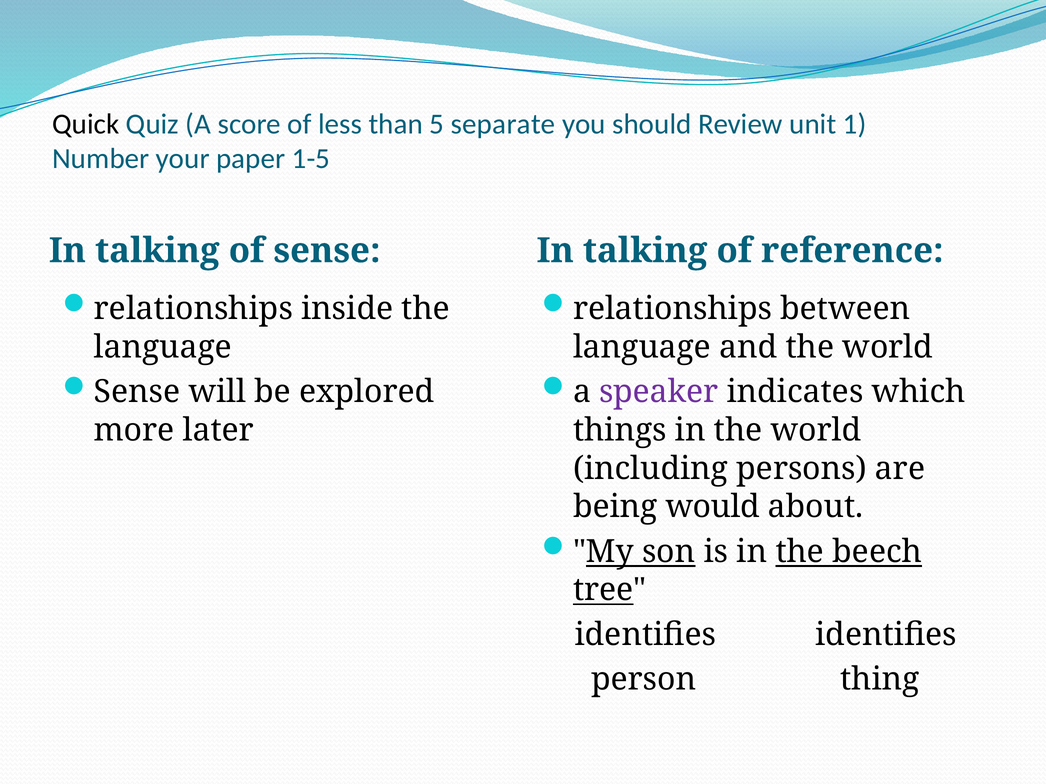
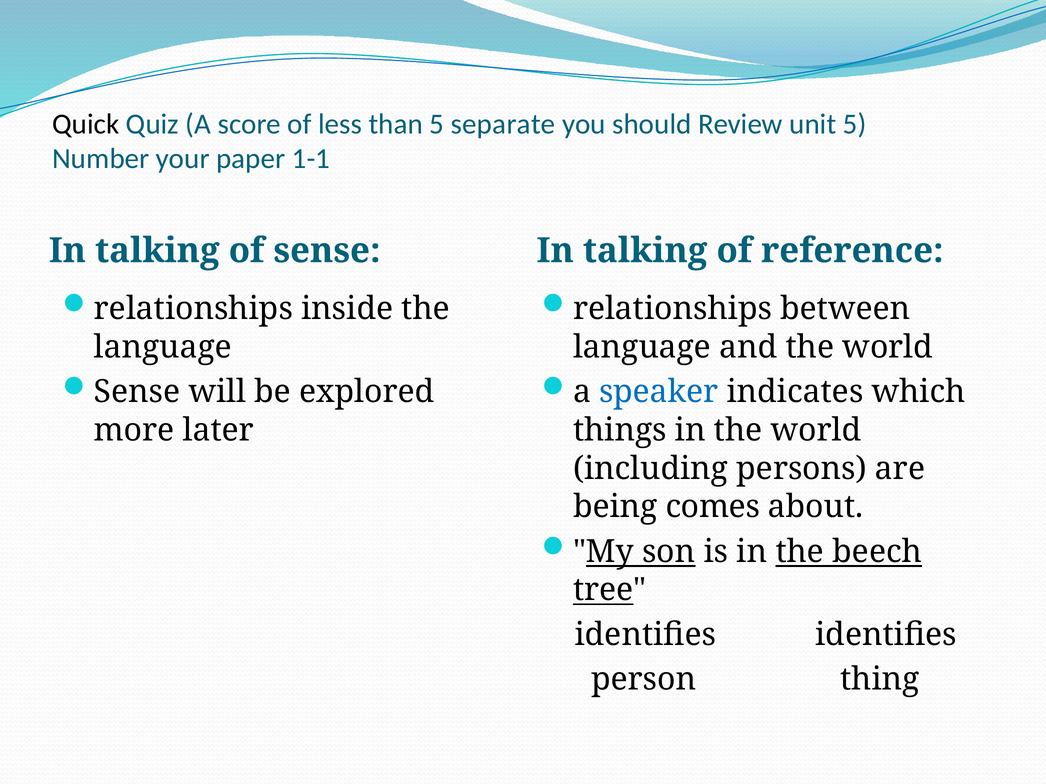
unit 1: 1 -> 5 (855, 124)
1-5: 1-5 -> 1-1 (311, 159)
speaker colour: purple -> blue (659, 392)
would: would -> comes (713, 507)
